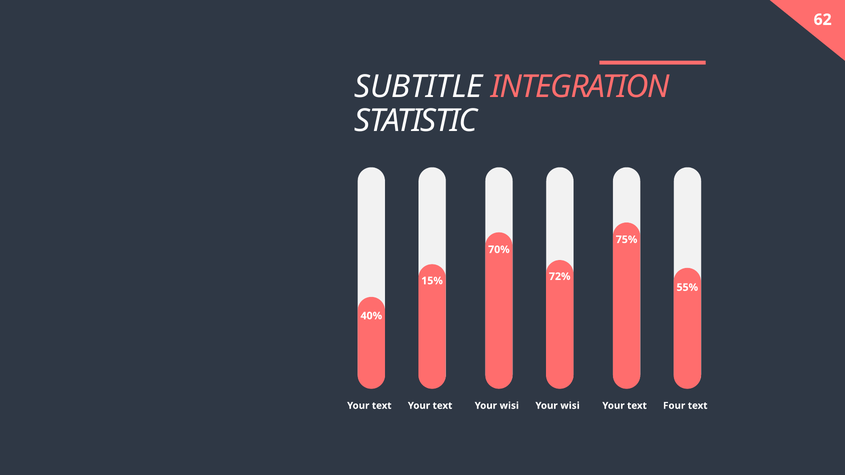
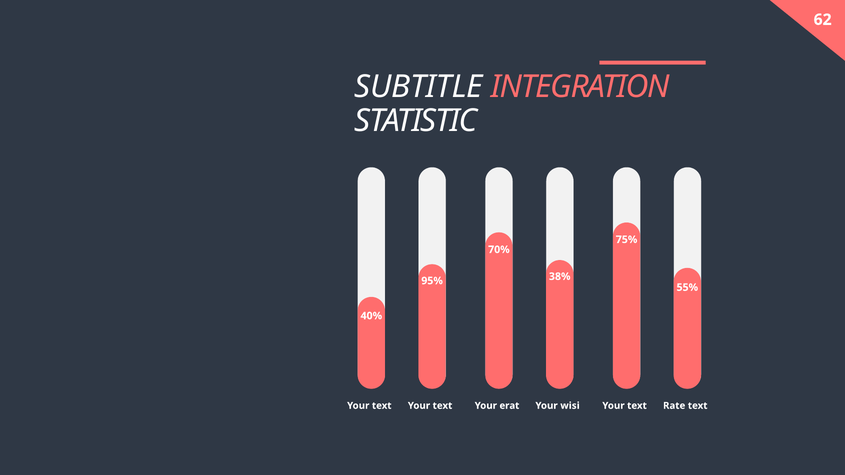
72%: 72% -> 38% (560, 277)
15%: 15% -> 95% (432, 281)
text Your wisi: wisi -> erat (509, 406)
Four: Four -> Rate (674, 406)
